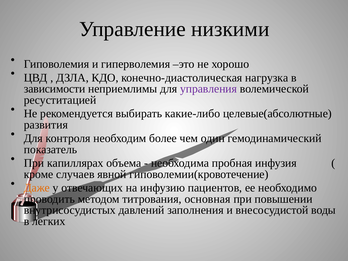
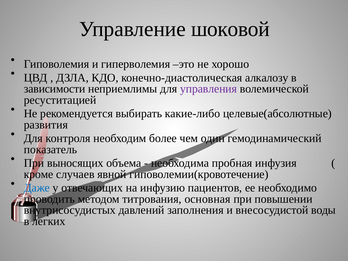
низкими: низкими -> шоковой (230, 29)
нагрузка: нагрузка -> алкалозу (267, 78)
капиллярах: капиллярах -> выносящих (75, 163)
Даже colour: orange -> blue (37, 188)
